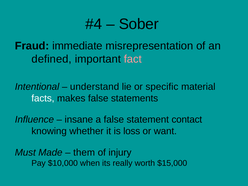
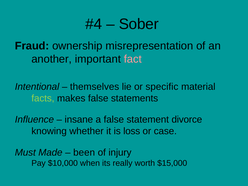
immediate: immediate -> ownership (77, 46)
defined: defined -> another (52, 59)
understand: understand -> themselves (95, 87)
facts colour: white -> light green (43, 98)
contact: contact -> divorce (187, 120)
want: want -> case (165, 131)
them: them -> been (84, 152)
